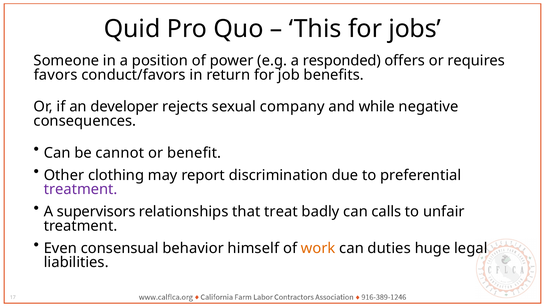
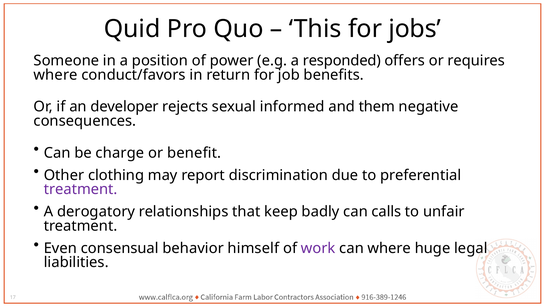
favors: favors -> where (56, 75)
company: company -> informed (292, 107)
while: while -> them (377, 107)
cannot: cannot -> charge (120, 153)
supervisors: supervisors -> derogatory (96, 211)
treat: treat -> keep (281, 211)
work colour: orange -> purple (318, 248)
can duties: duties -> where (389, 248)
